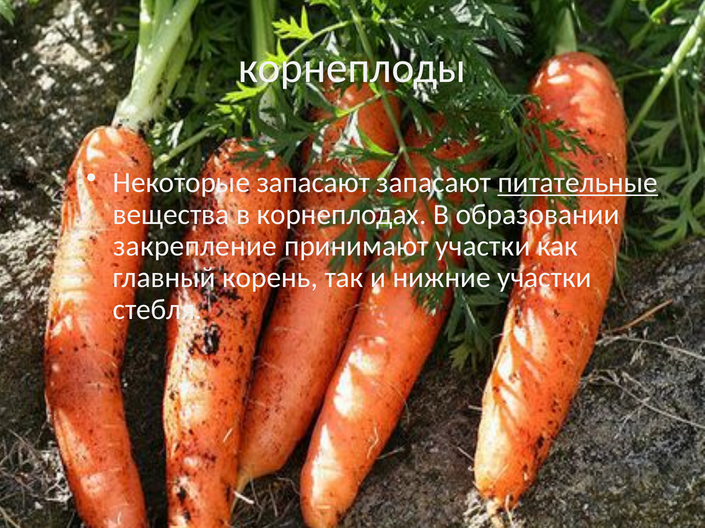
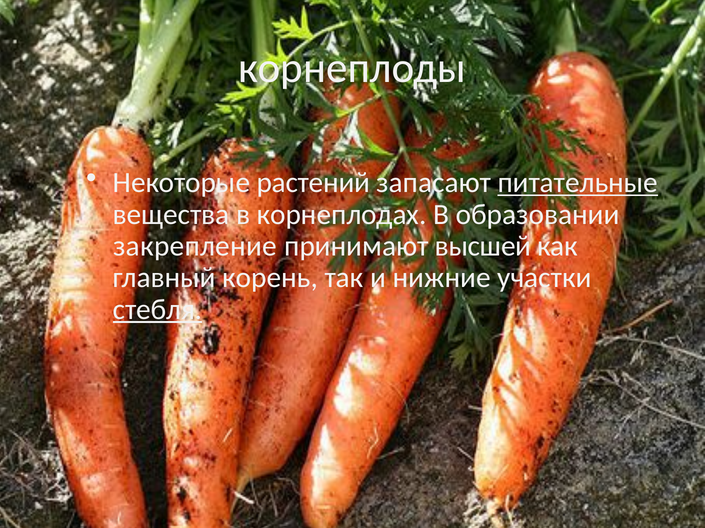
Некоторые запасают: запасают -> растений (313, 183)
принимают участки: участки -> высшей (483, 246)
стебля underline: none -> present (158, 310)
